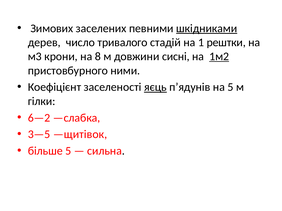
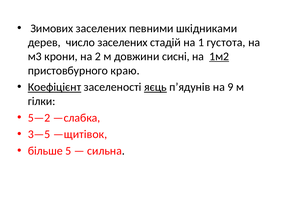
шкідниками underline: present -> none (207, 28)
число тривалого: тривалого -> заселених (123, 43)
рештки: рештки -> густота (226, 43)
8: 8 -> 2 (98, 57)
ними: ними -> краю (125, 71)
Коефіцієнт underline: none -> present (54, 87)
на 5: 5 -> 9 (230, 87)
6—2: 6—2 -> 5—2 (39, 118)
